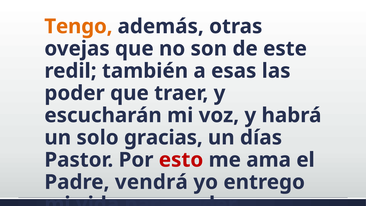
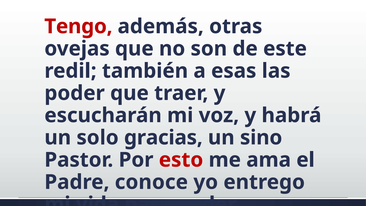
Tengo colour: orange -> red (78, 26)
días: días -> sino (261, 138)
vendrá: vendrá -> conoce (151, 182)
